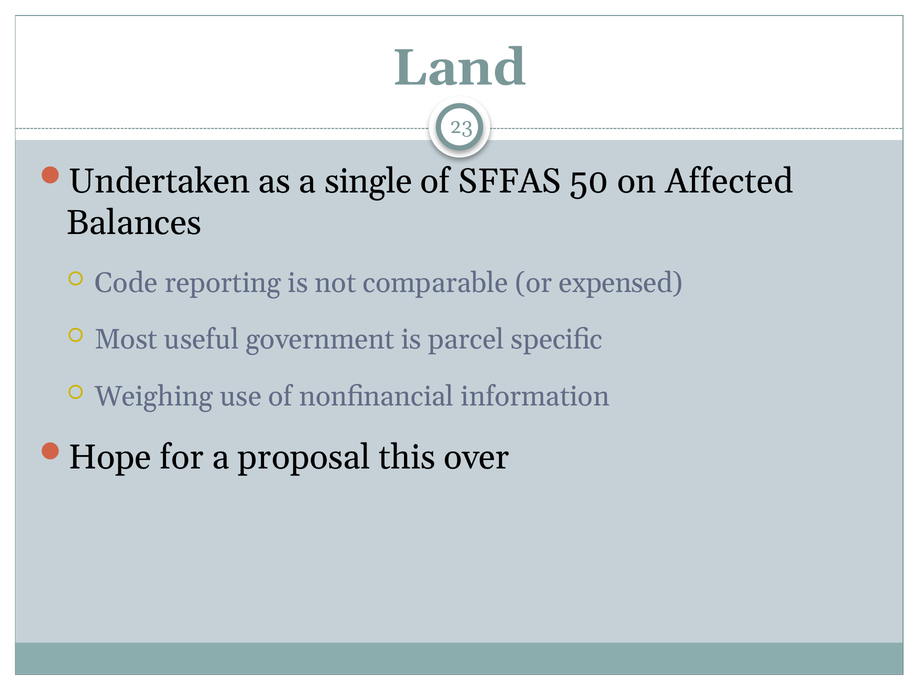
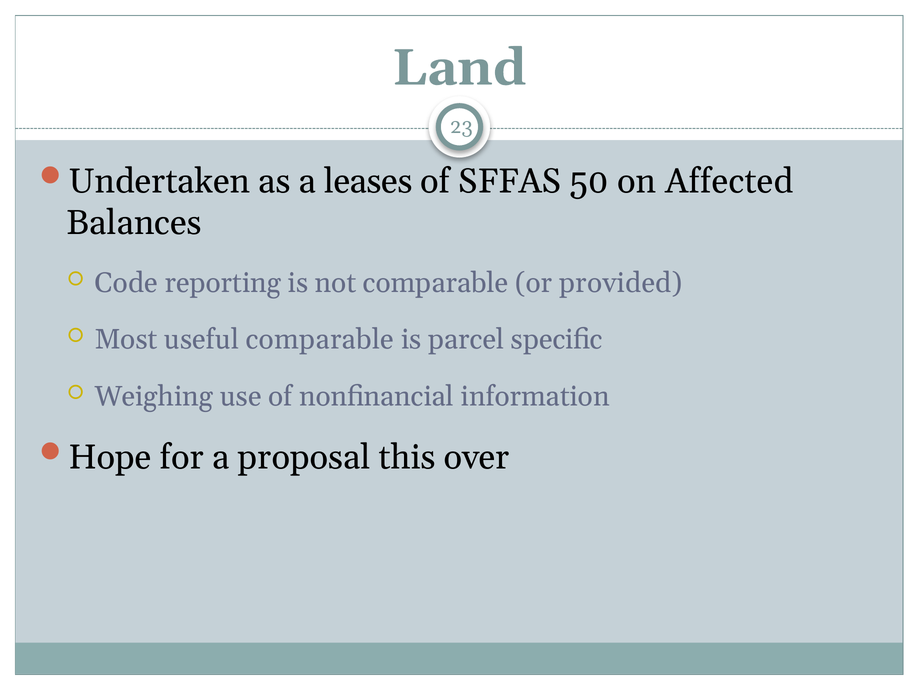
single: single -> leases (368, 181)
expensed: expensed -> provided (621, 283)
useful government: government -> comparable (320, 339)
